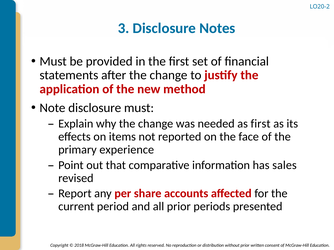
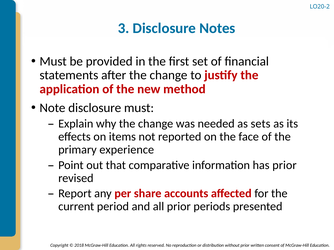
as first: first -> sets (261, 124)
has sales: sales -> prior (284, 165)
